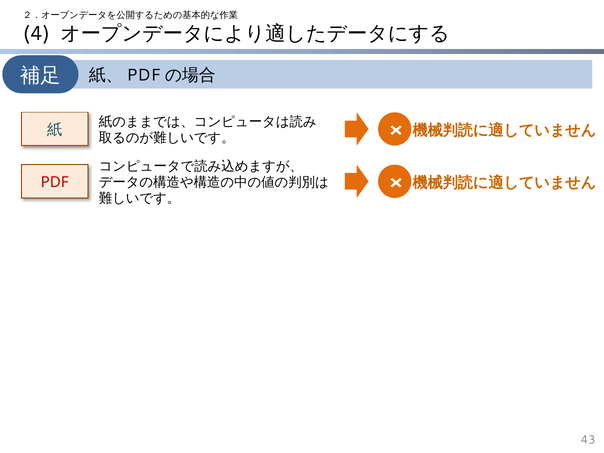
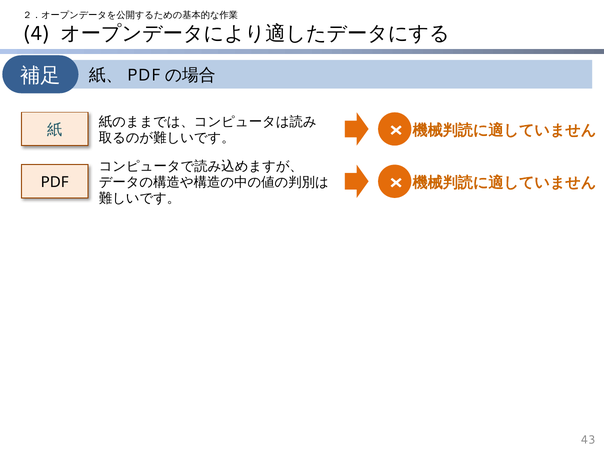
PDF colour: red -> black (55, 182)
